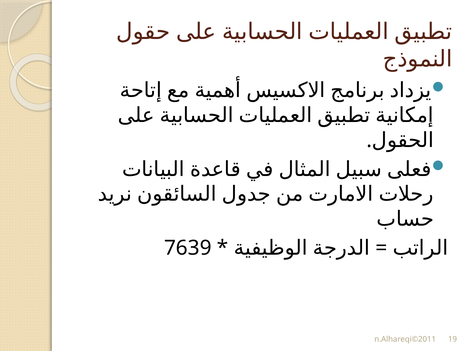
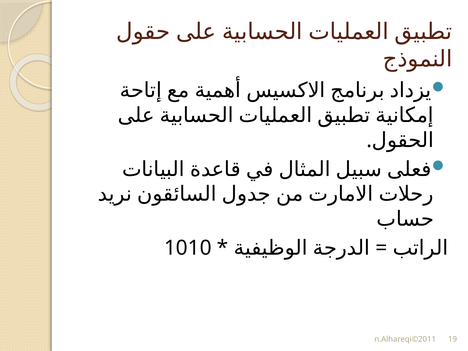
7639: 7639 -> 1010 (188, 248)
